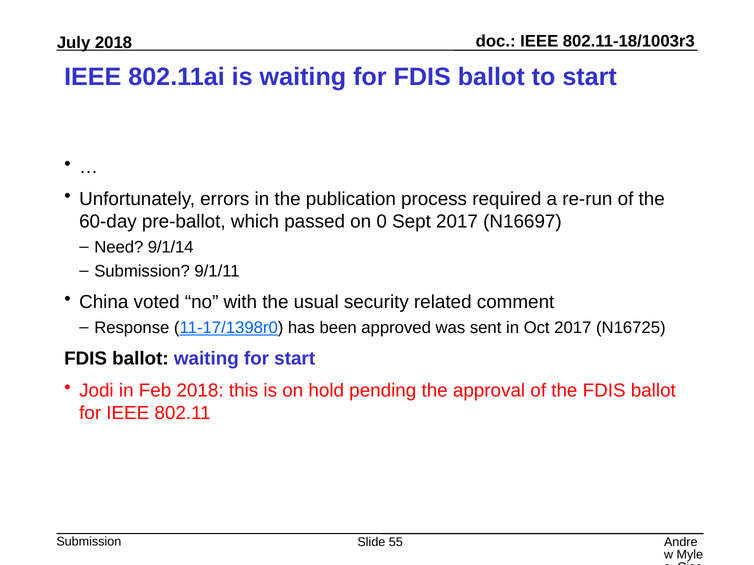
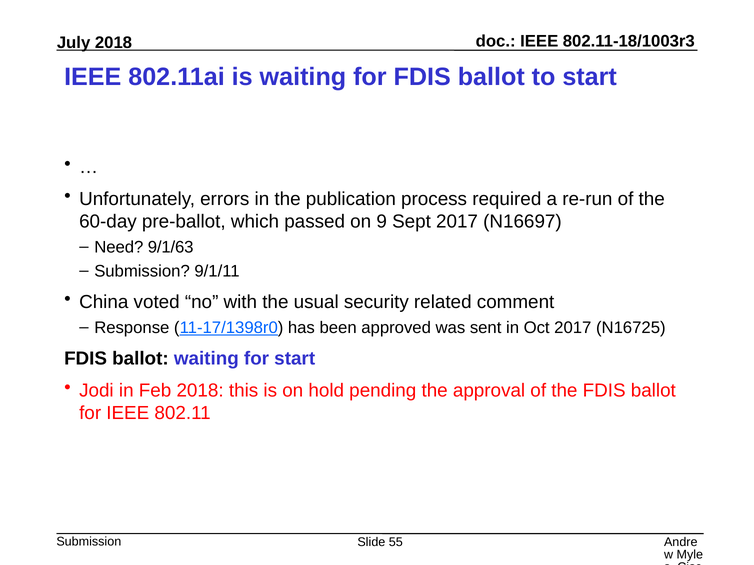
0: 0 -> 9 (382, 222)
9/1/14: 9/1/14 -> 9/1/63 (171, 247)
